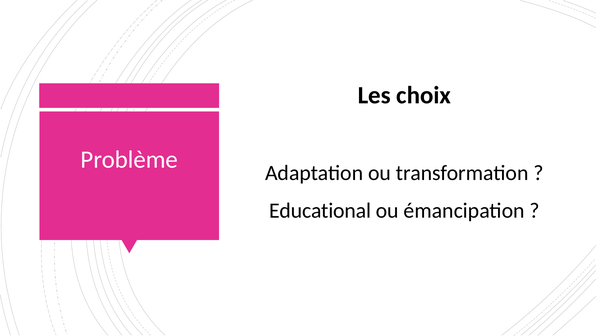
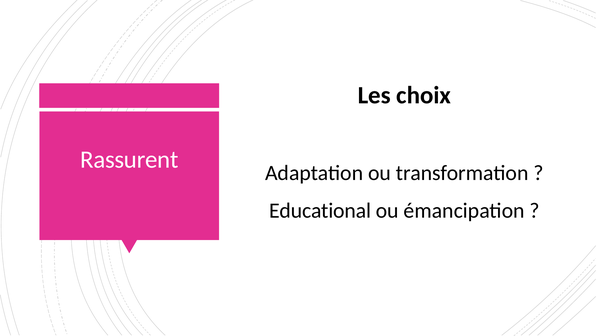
Problème: Problème -> Rassurent (129, 160)
